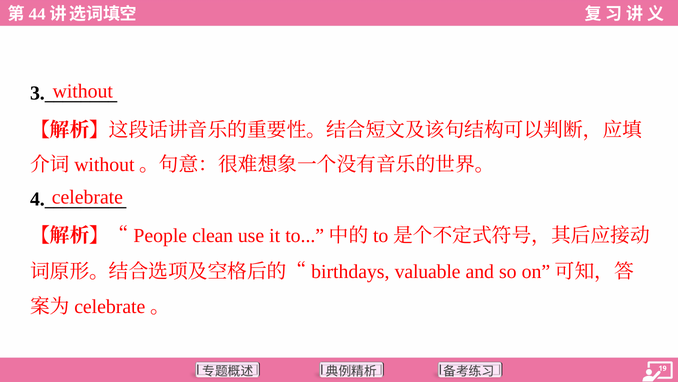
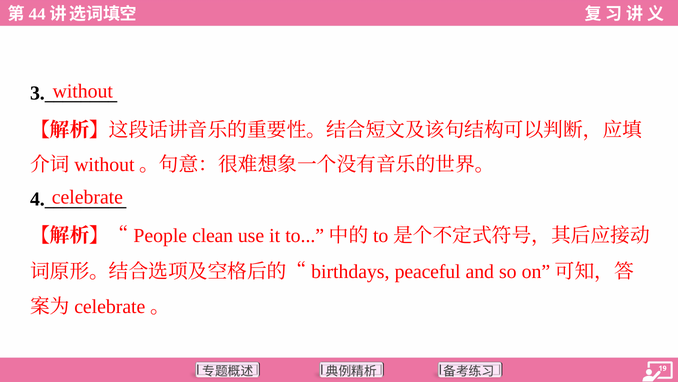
valuable: valuable -> peaceful (428, 271)
